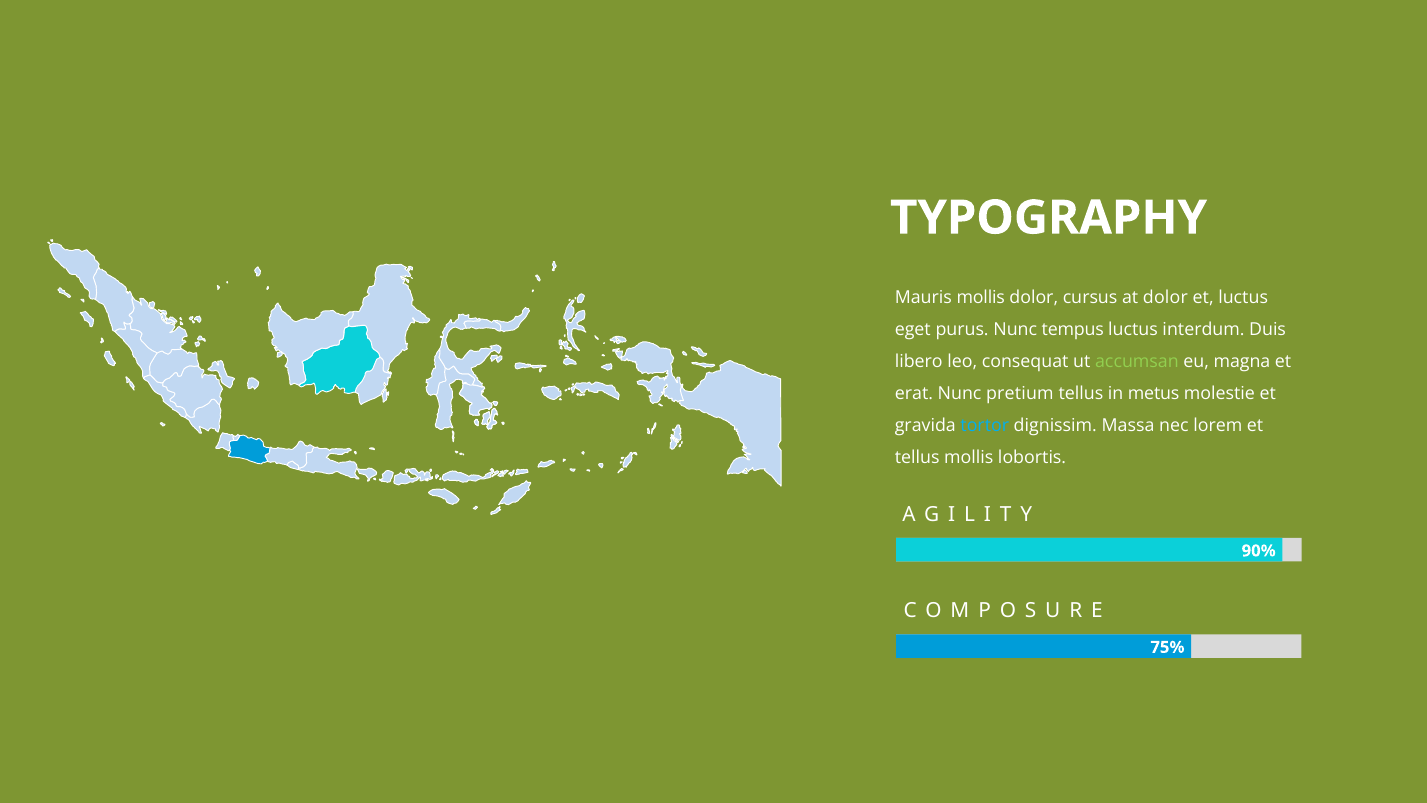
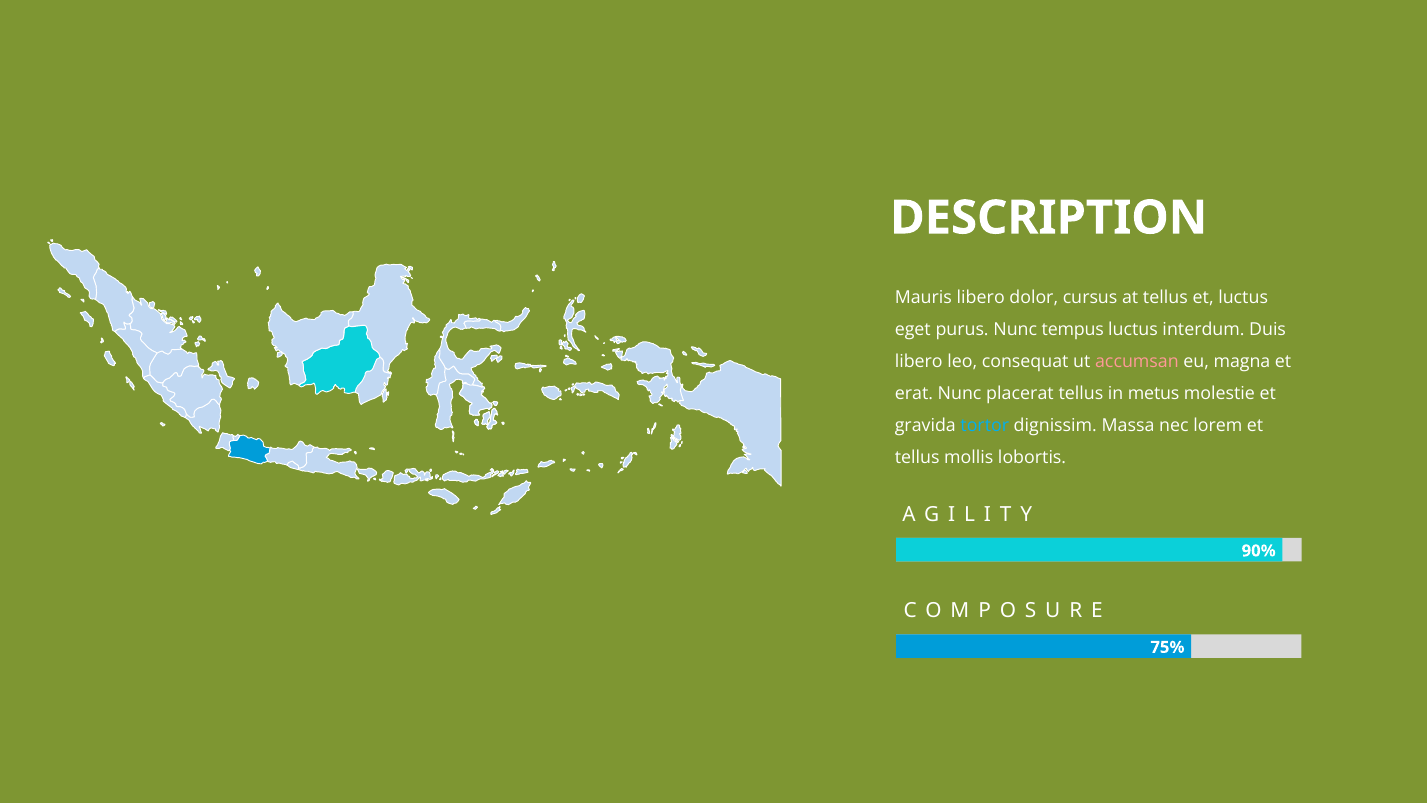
TYPOGRAPHY: TYPOGRAPHY -> DESCRIPTION (1049, 218)
Mauris mollis: mollis -> libero (981, 297)
at dolor: dolor -> tellus (1165, 297)
accumsan colour: light green -> pink (1137, 362)
pretium: pretium -> placerat (1020, 394)
